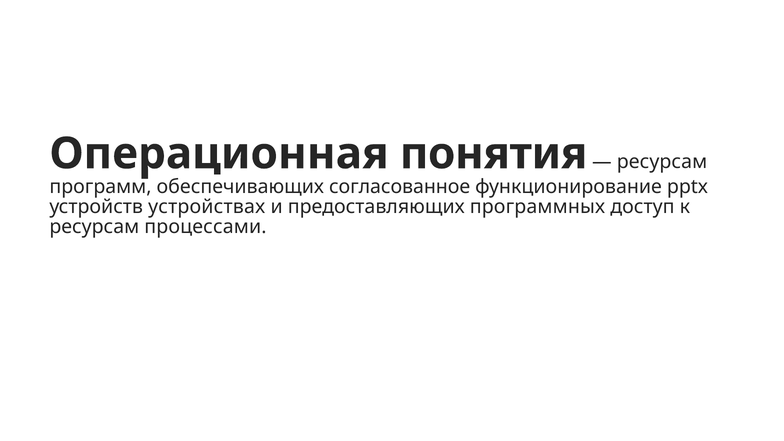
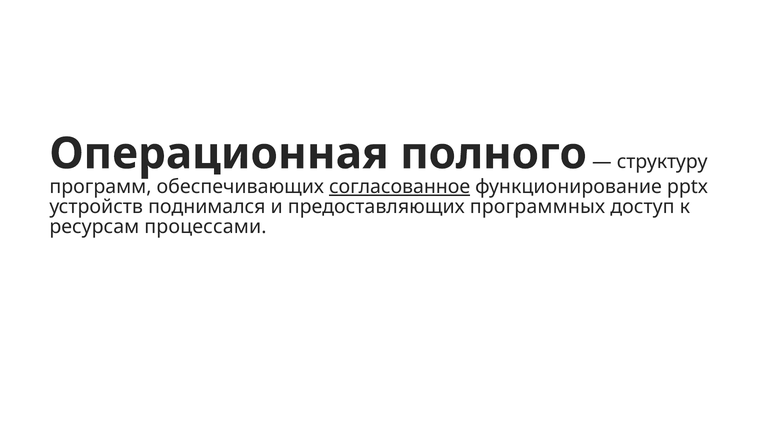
понятия: понятия -> полного (493, 154)
ресурсам: ресурсам -> структуру (662, 162)
согласованное underline: none -> present (400, 187)
устройствах: устройствах -> поднимался (207, 207)
